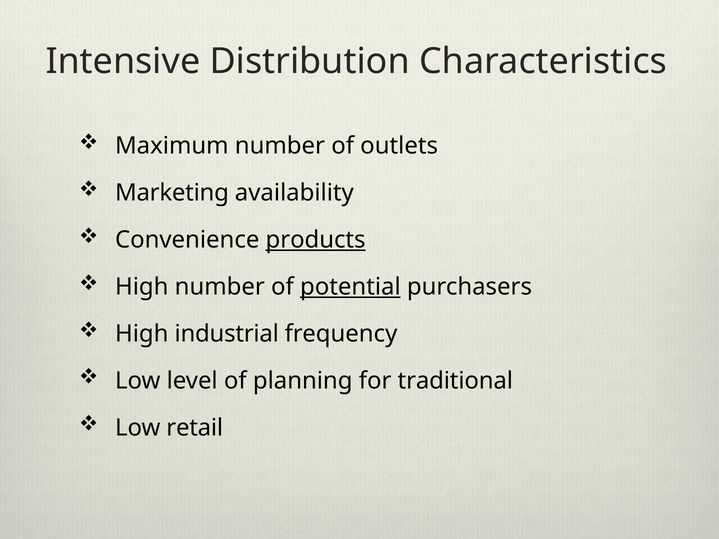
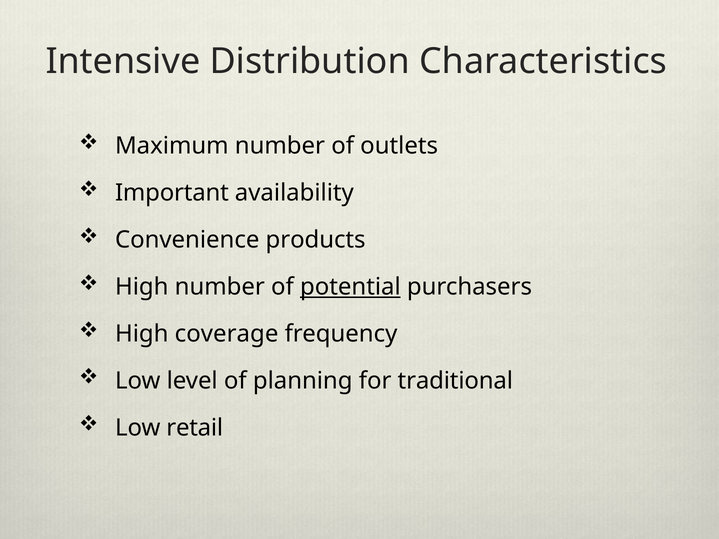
Marketing: Marketing -> Important (172, 193)
products underline: present -> none (316, 240)
industrial: industrial -> coverage (227, 334)
